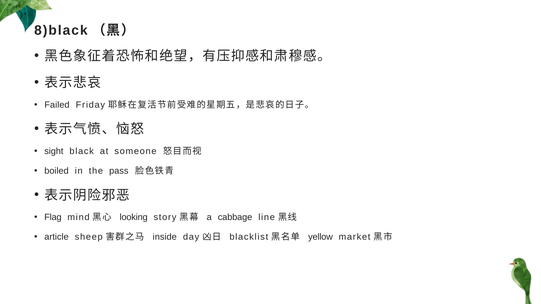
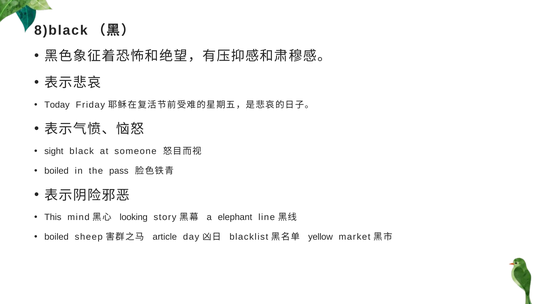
Failed: Failed -> Today (57, 105)
Flag: Flag -> This (53, 218)
cabbage: cabbage -> elephant (235, 218)
article: article -> boiled (56, 237)
inside: inside -> article (165, 237)
